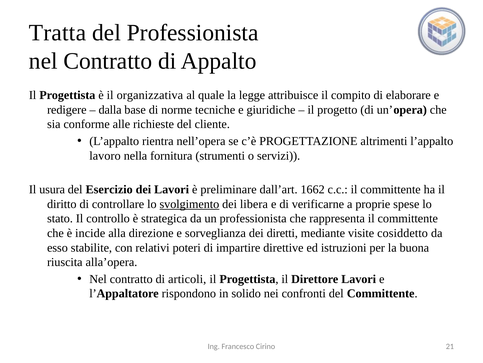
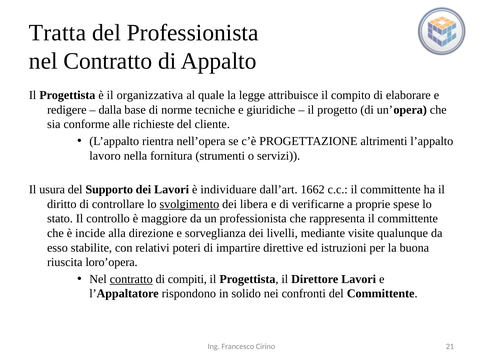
Esercizio: Esercizio -> Supporto (109, 189)
preliminare: preliminare -> individuare (228, 189)
strategica: strategica -> maggiore (164, 218)
diretti: diretti -> livelli (282, 233)
cosiddetto: cosiddetto -> qualunque (403, 233)
alla’opera: alla’opera -> loro’opera (112, 262)
contratto underline: none -> present (131, 279)
articoli: articoli -> compiti (187, 279)
